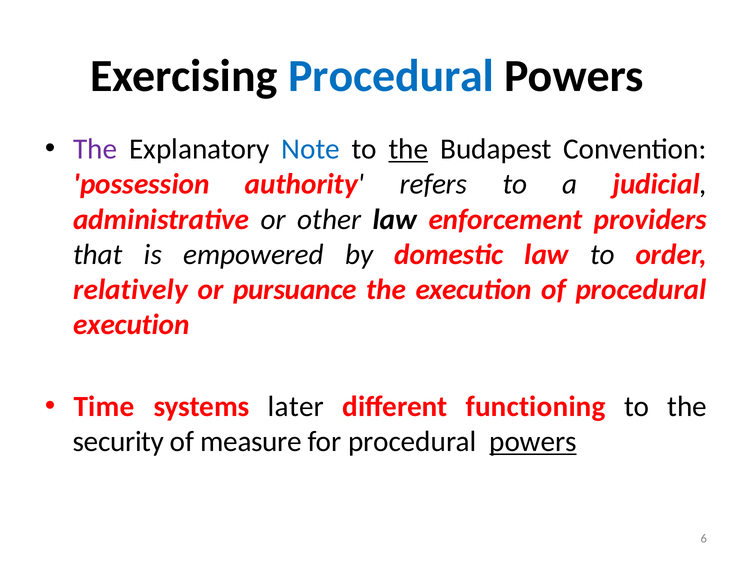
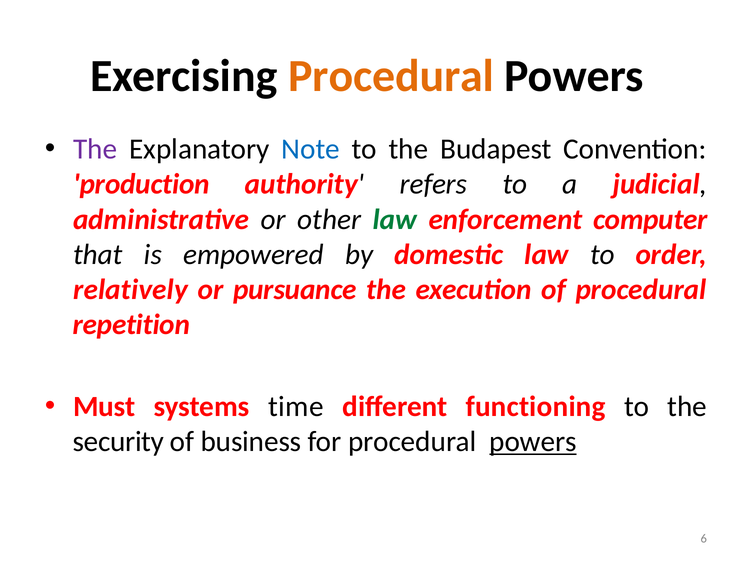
Procedural colour: blue -> orange (391, 76)
the underline: present -> none (408, 149)
possession: possession -> production (142, 184)
law colour: black -> green (395, 219)
providers: providers -> computer (651, 219)
execution: execution -> repetition (131, 325)
Time: Time -> Must (104, 407)
later: later -> time (296, 407)
measure: measure -> business (251, 442)
